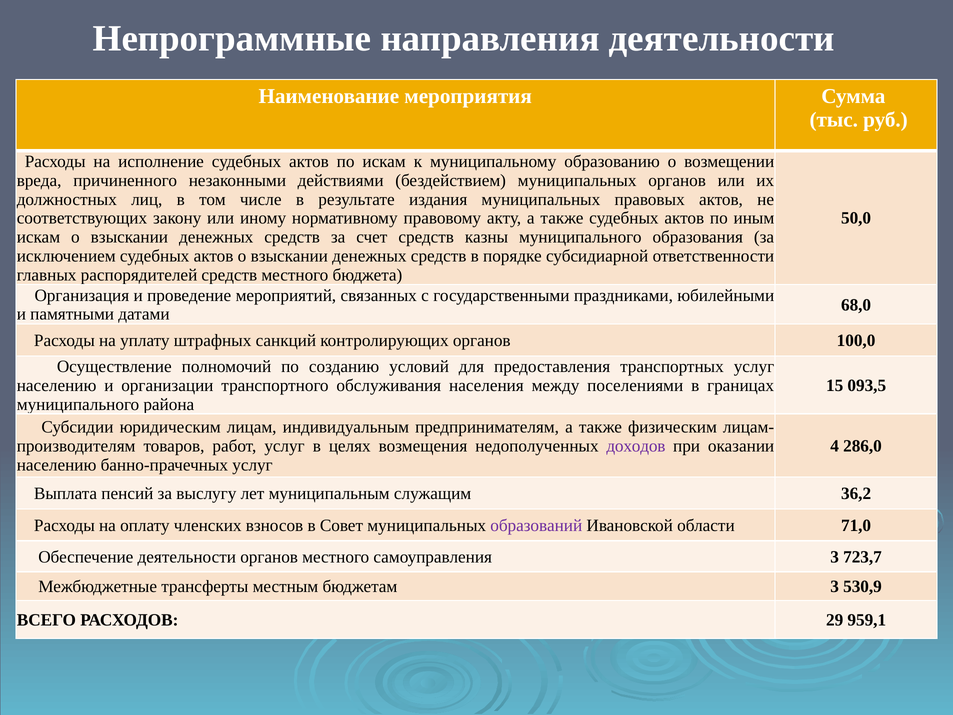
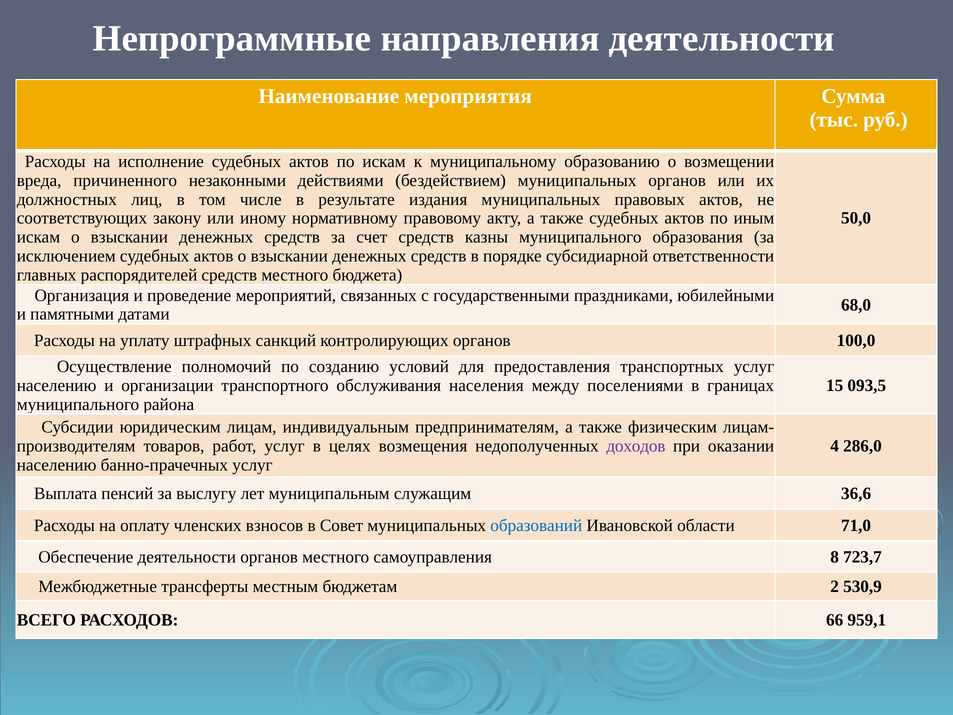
36,2: 36,2 -> 36,6 (856, 493)
образований colour: purple -> blue (536, 525)
самоуправления 3: 3 -> 8 (835, 557)
бюджетам 3: 3 -> 2 (835, 587)
29: 29 -> 66 (835, 620)
